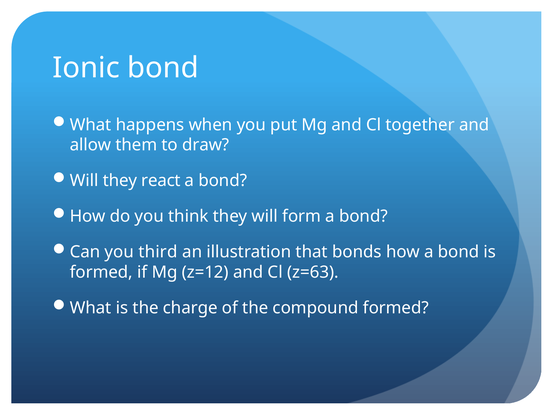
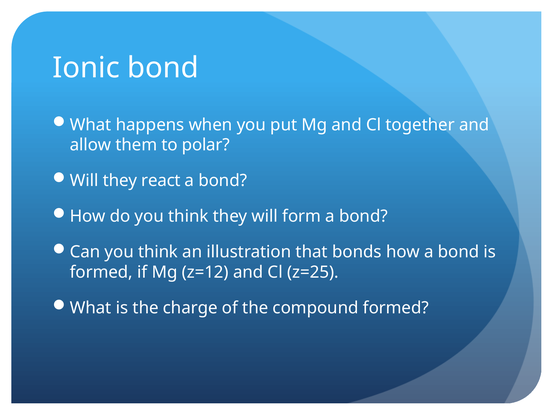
draw: draw -> polar (206, 145)
Can you third: third -> think (158, 252)
z=63: z=63 -> z=25 (313, 272)
